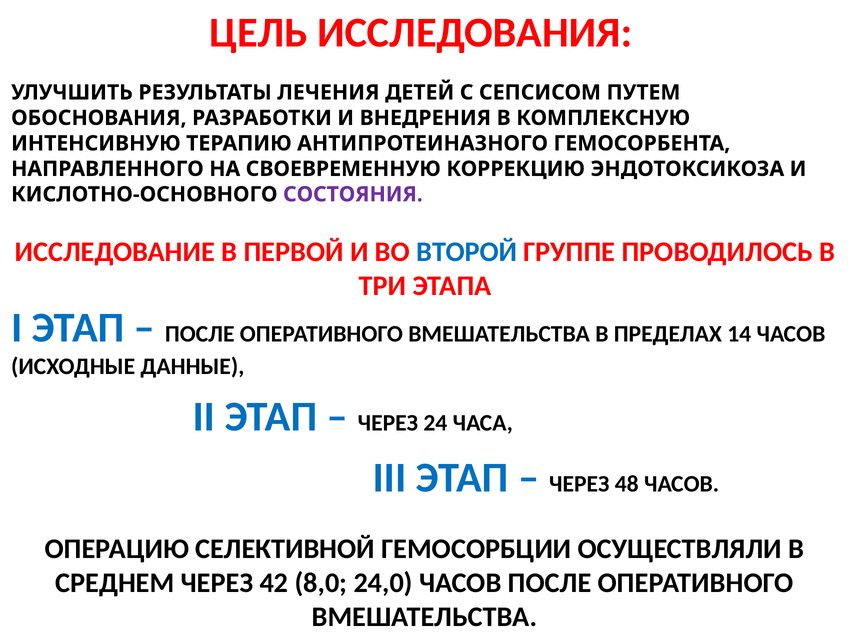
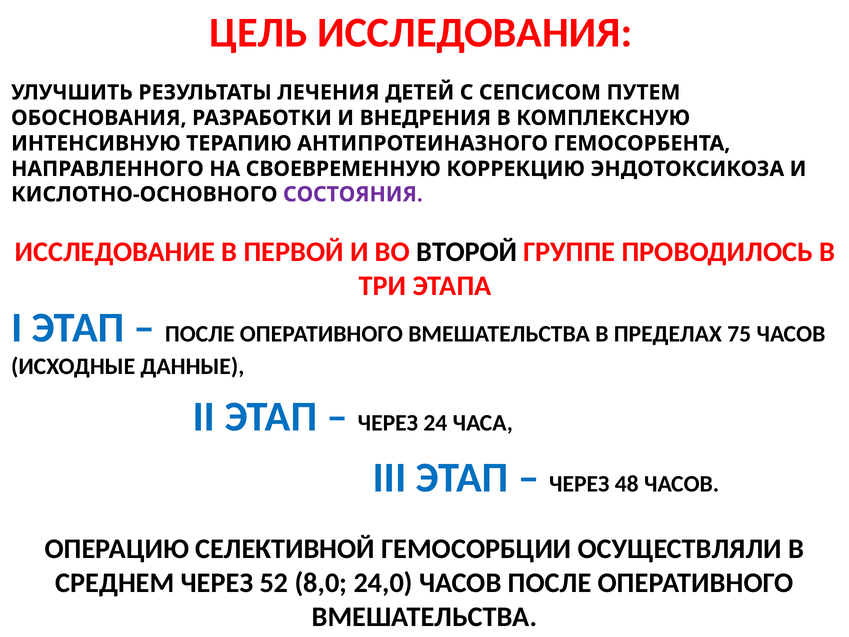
ВТОРОЙ colour: blue -> black (467, 252)
14: 14 -> 75 (739, 334)
42: 42 -> 52 (274, 583)
